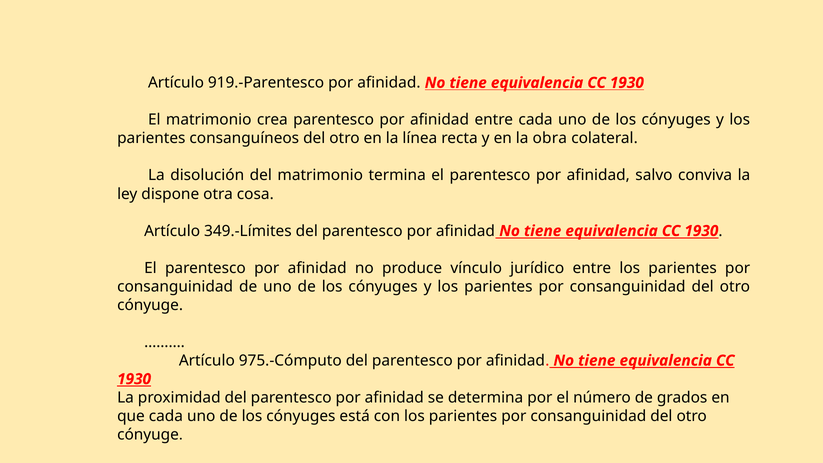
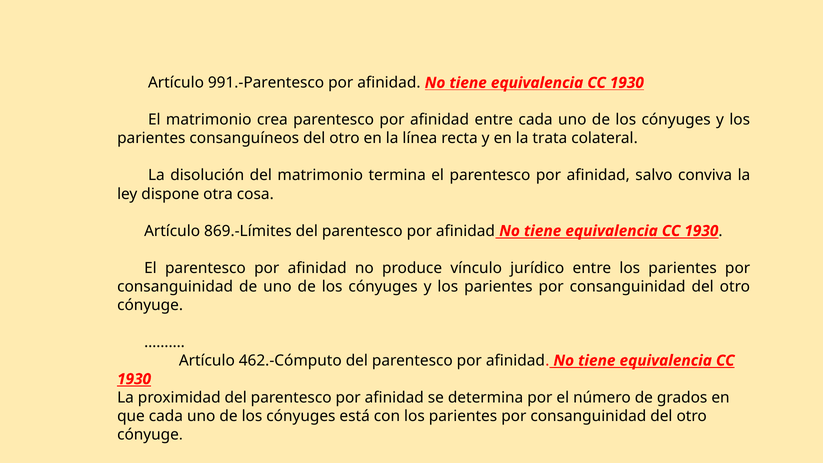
919.-Parentesco: 919.-Parentesco -> 991.-Parentesco (266, 83)
obra: obra -> trata (550, 138)
349.-Límites: 349.-Límites -> 869.-Límites (248, 231)
975.-Cómputo: 975.-Cómputo -> 462.-Cómputo (290, 361)
